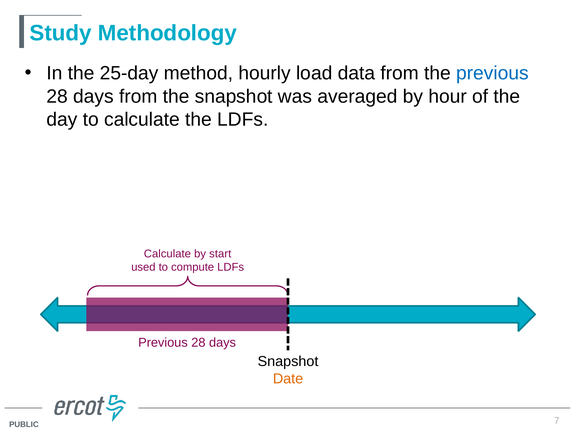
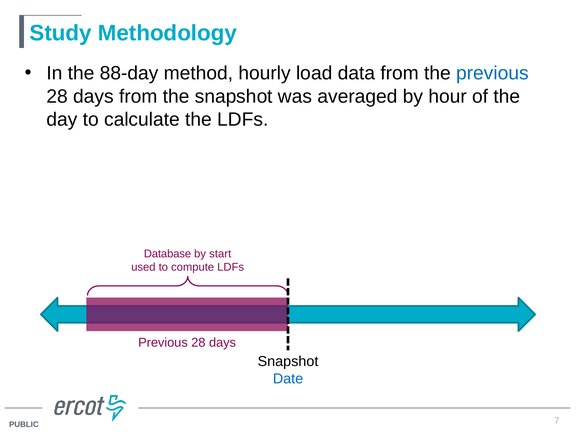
25-day: 25-day -> 88-day (129, 73)
Calculate: Calculate -> Database (167, 254)
Date colour: orange -> blue (288, 379)
